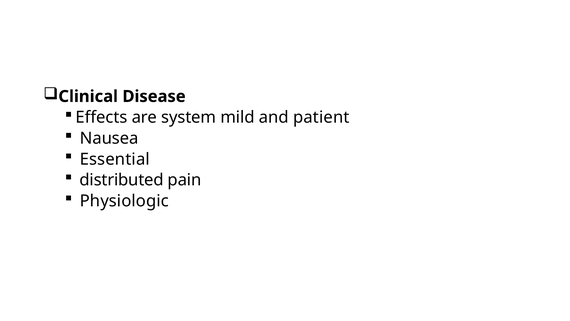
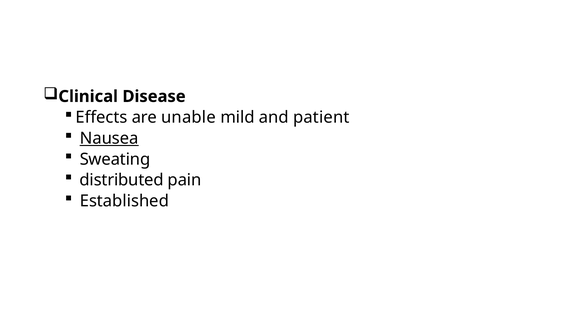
system: system -> unable (189, 117)
Nausea underline: none -> present (109, 138)
Essential: Essential -> Sweating (115, 159)
Physiologic: Physiologic -> Established (124, 201)
